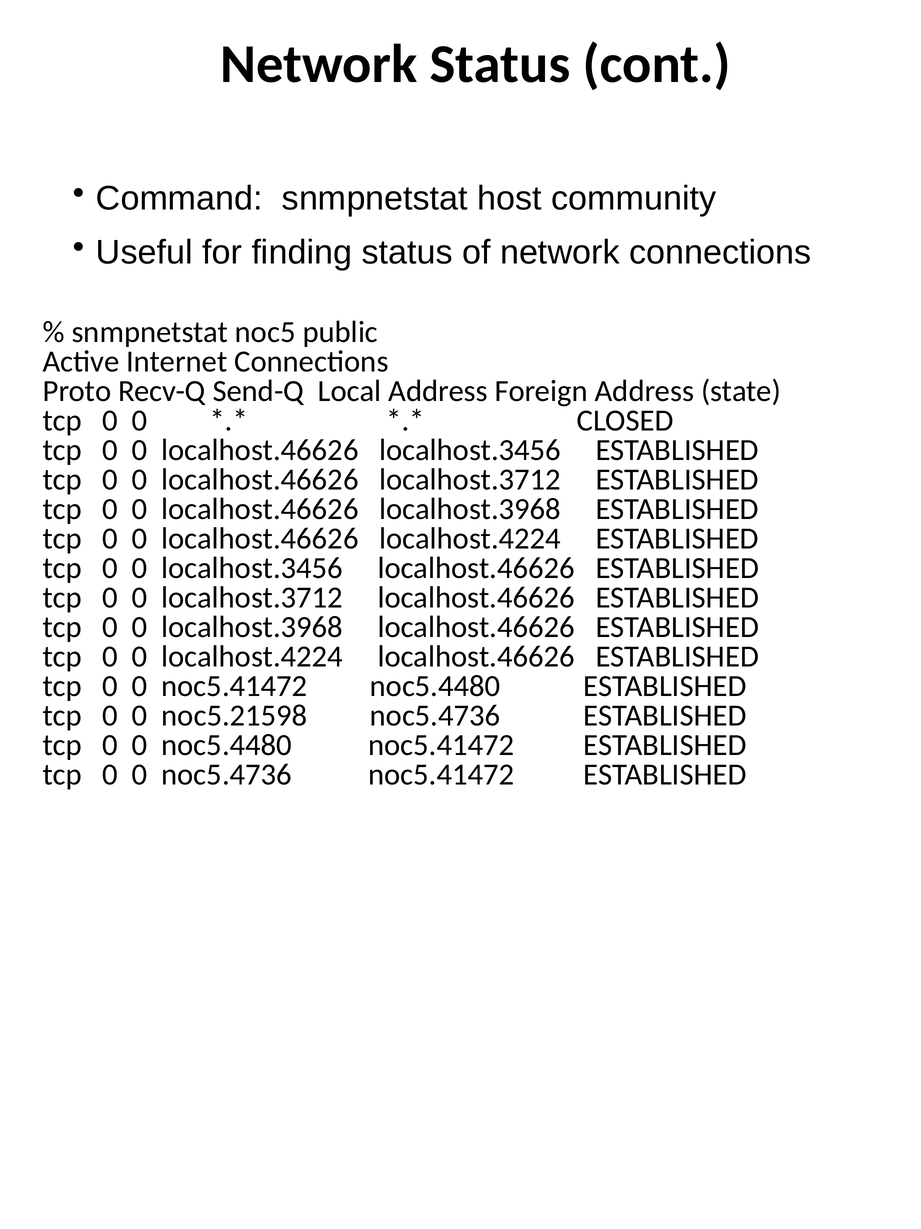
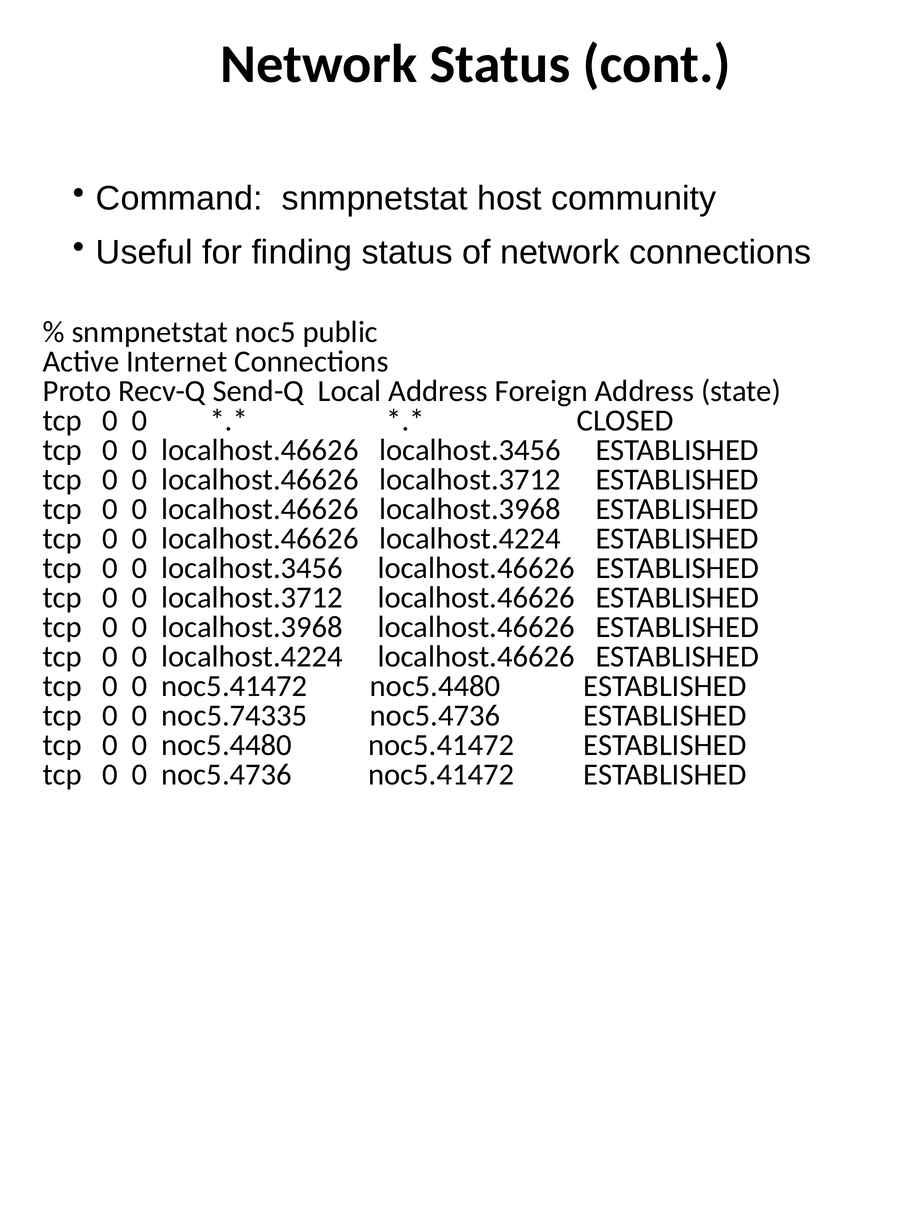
noc5.21598: noc5.21598 -> noc5.74335 (234, 715)
